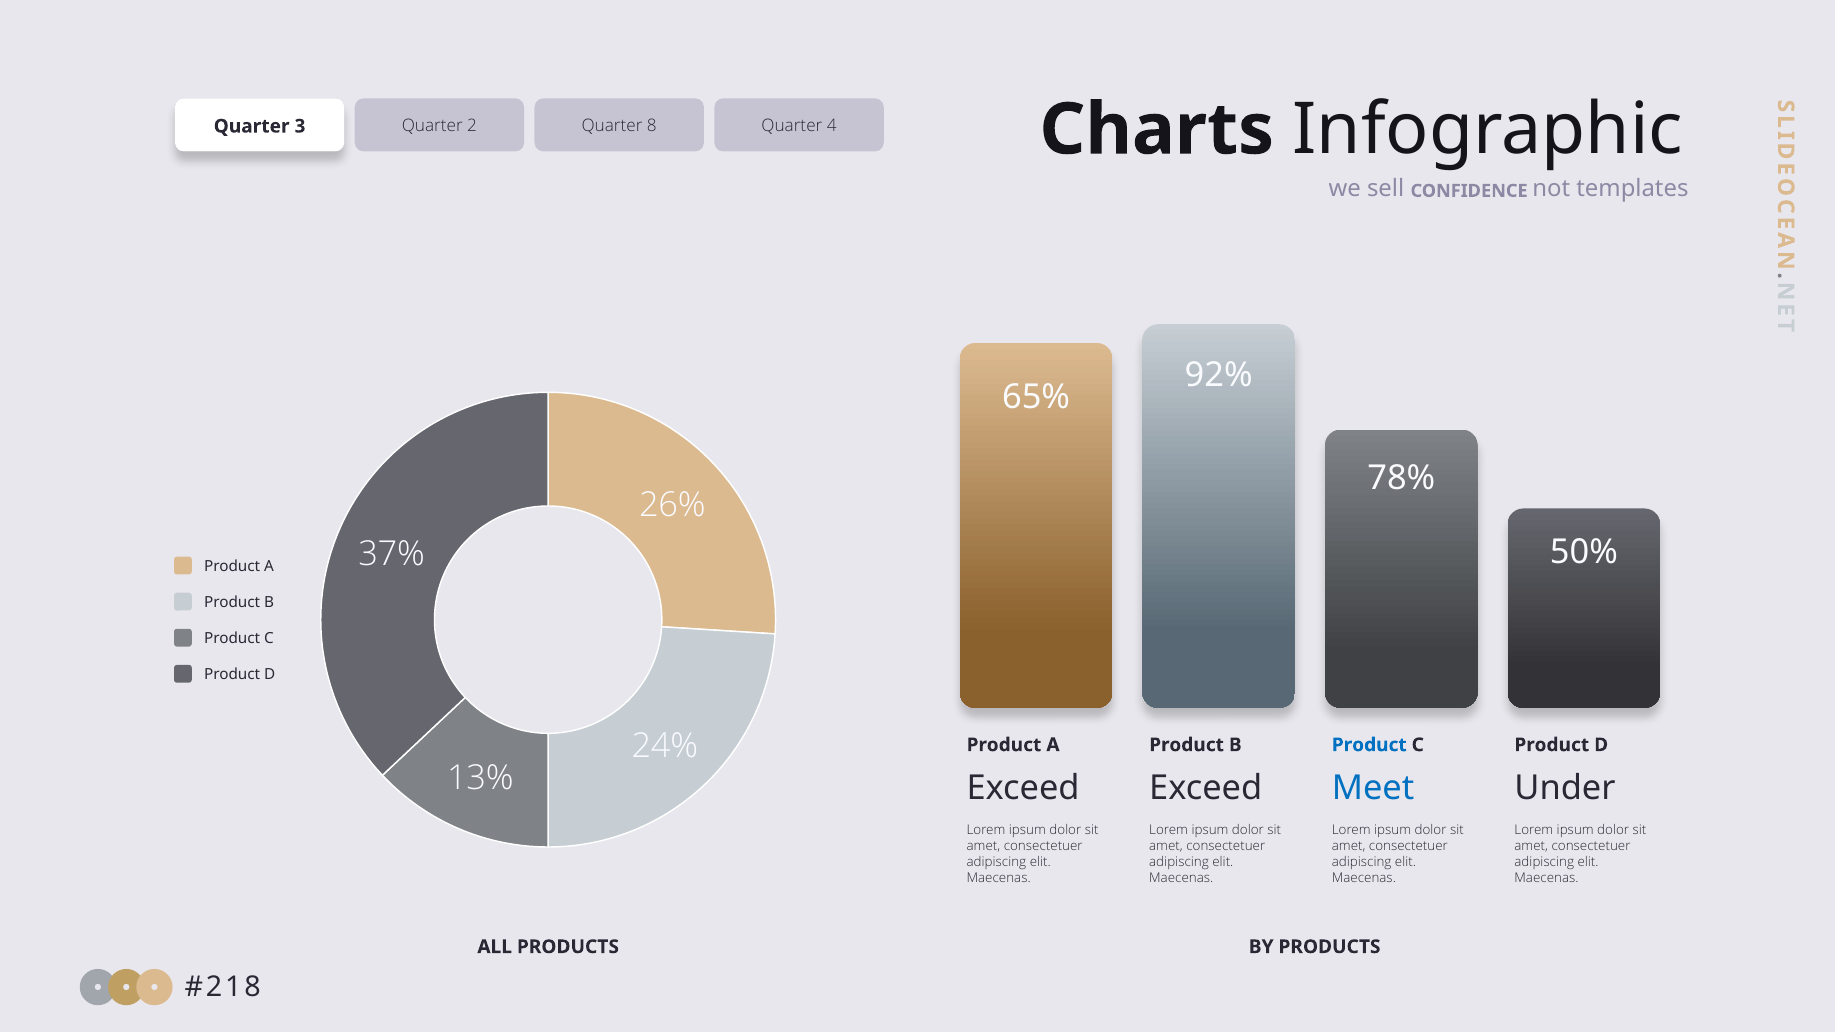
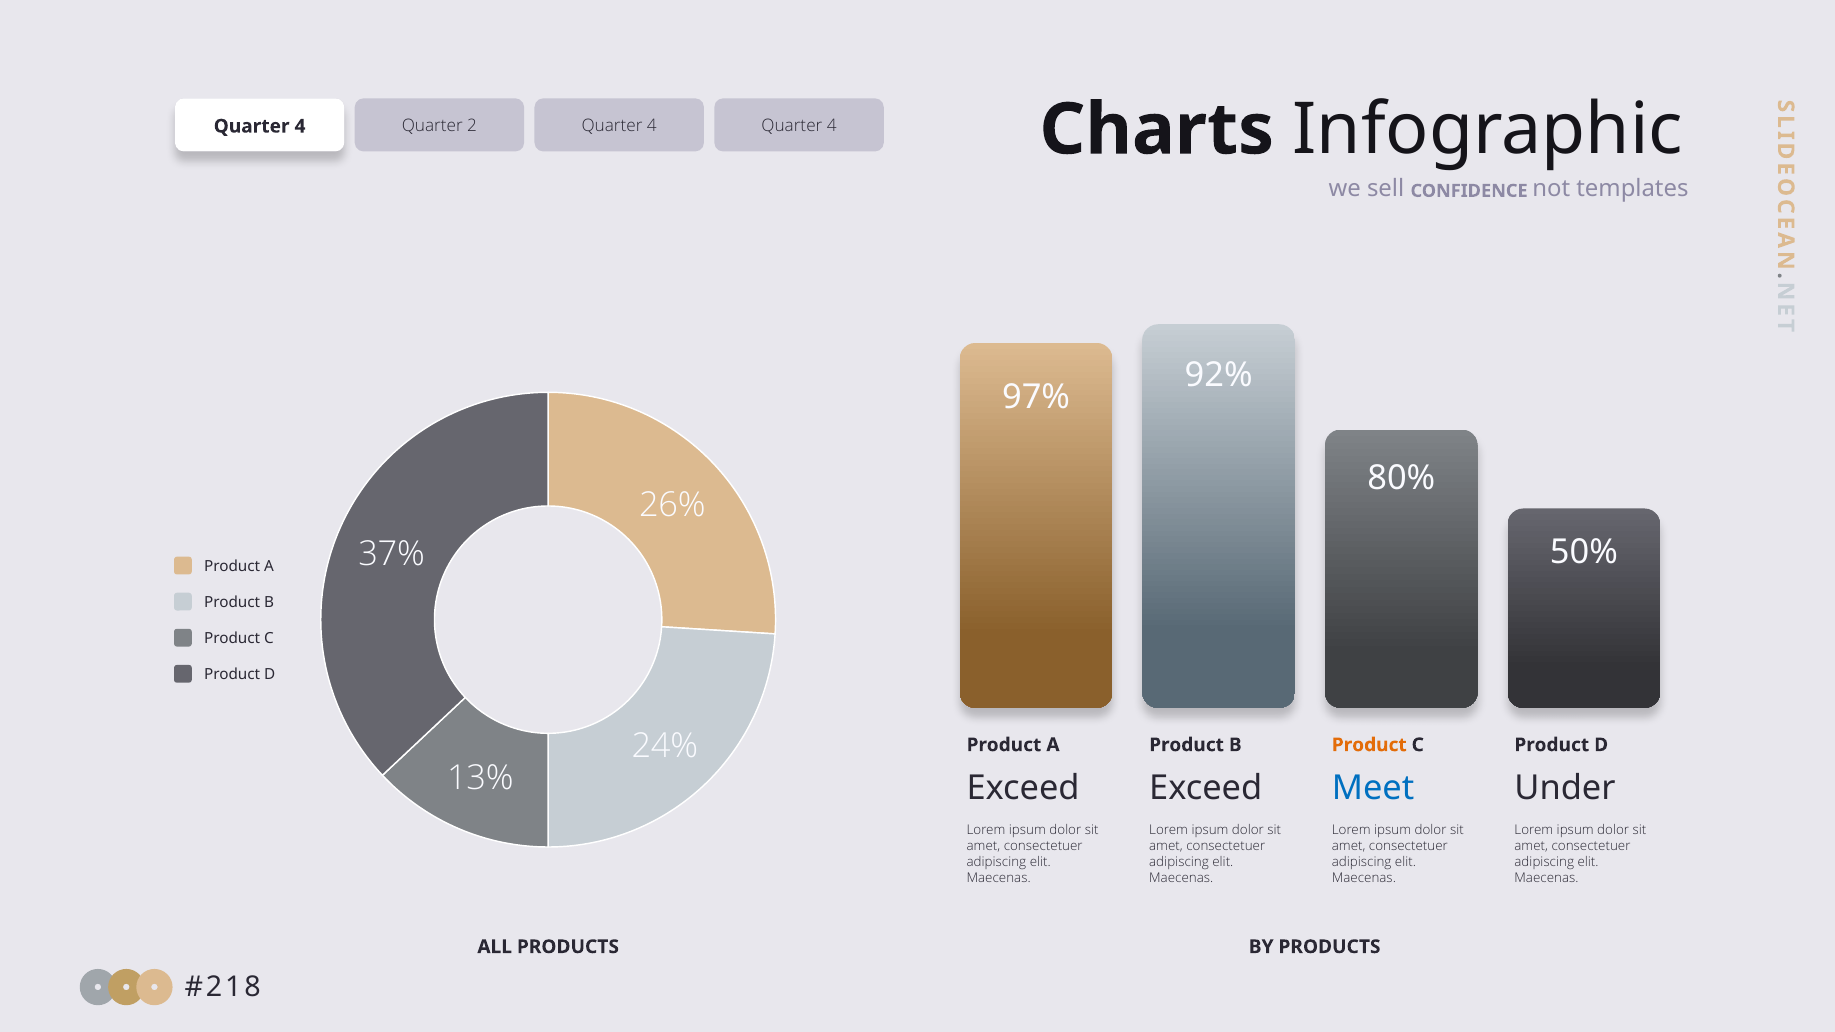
3: 3 -> 4 (300, 126)
8: 8 -> 4 (652, 126)
65%: 65% -> 97% (1036, 397)
78%: 78% -> 80% (1401, 479)
Product colour: blue -> orange (1369, 745)
